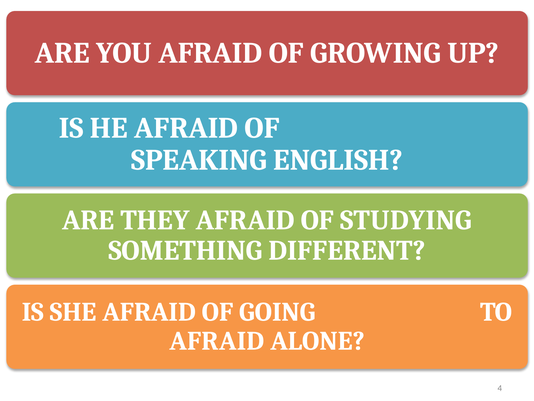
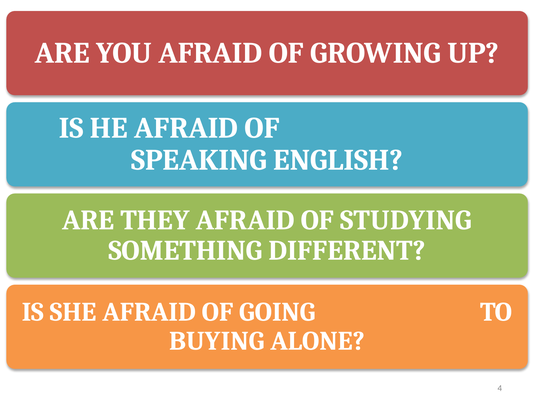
AFRAID: AFRAID -> BUYING (217, 341)
